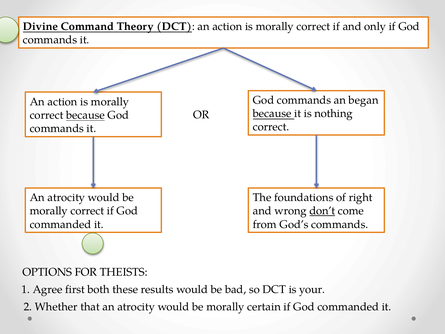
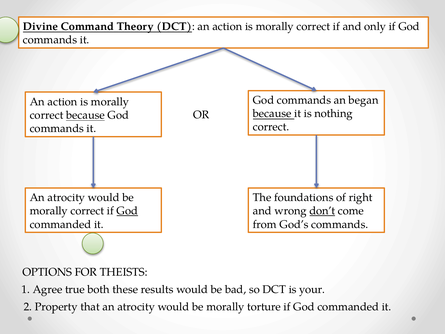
God underline: none -> present (127, 211)
first: first -> true (75, 289)
Whether: Whether -> Property (56, 307)
certain: certain -> torture (264, 307)
